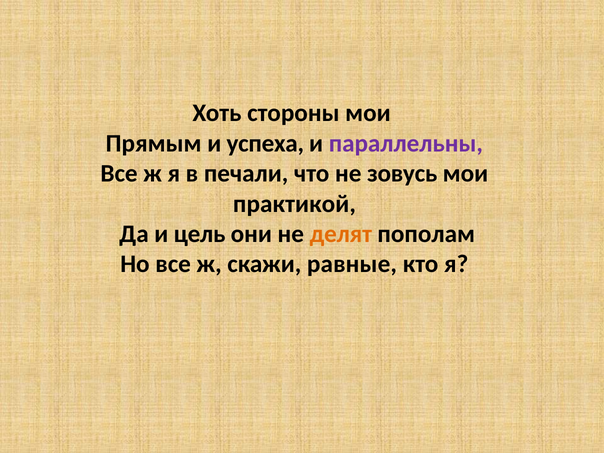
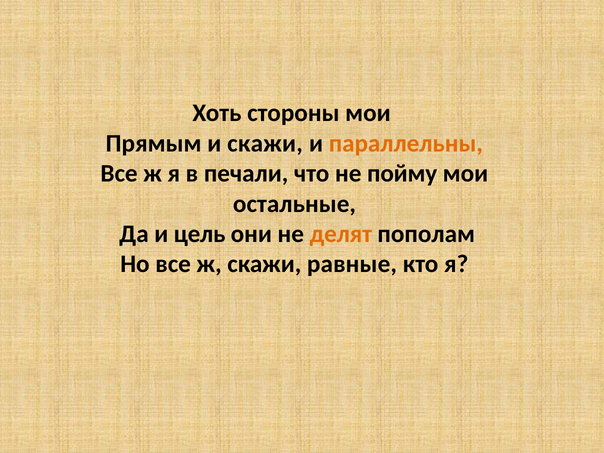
и успеха: успеха -> скажи (265, 143)
параллельны colour: purple -> orange (406, 143)
зовусь: зовусь -> пойму (402, 174)
практикой: практикой -> остальные (294, 204)
